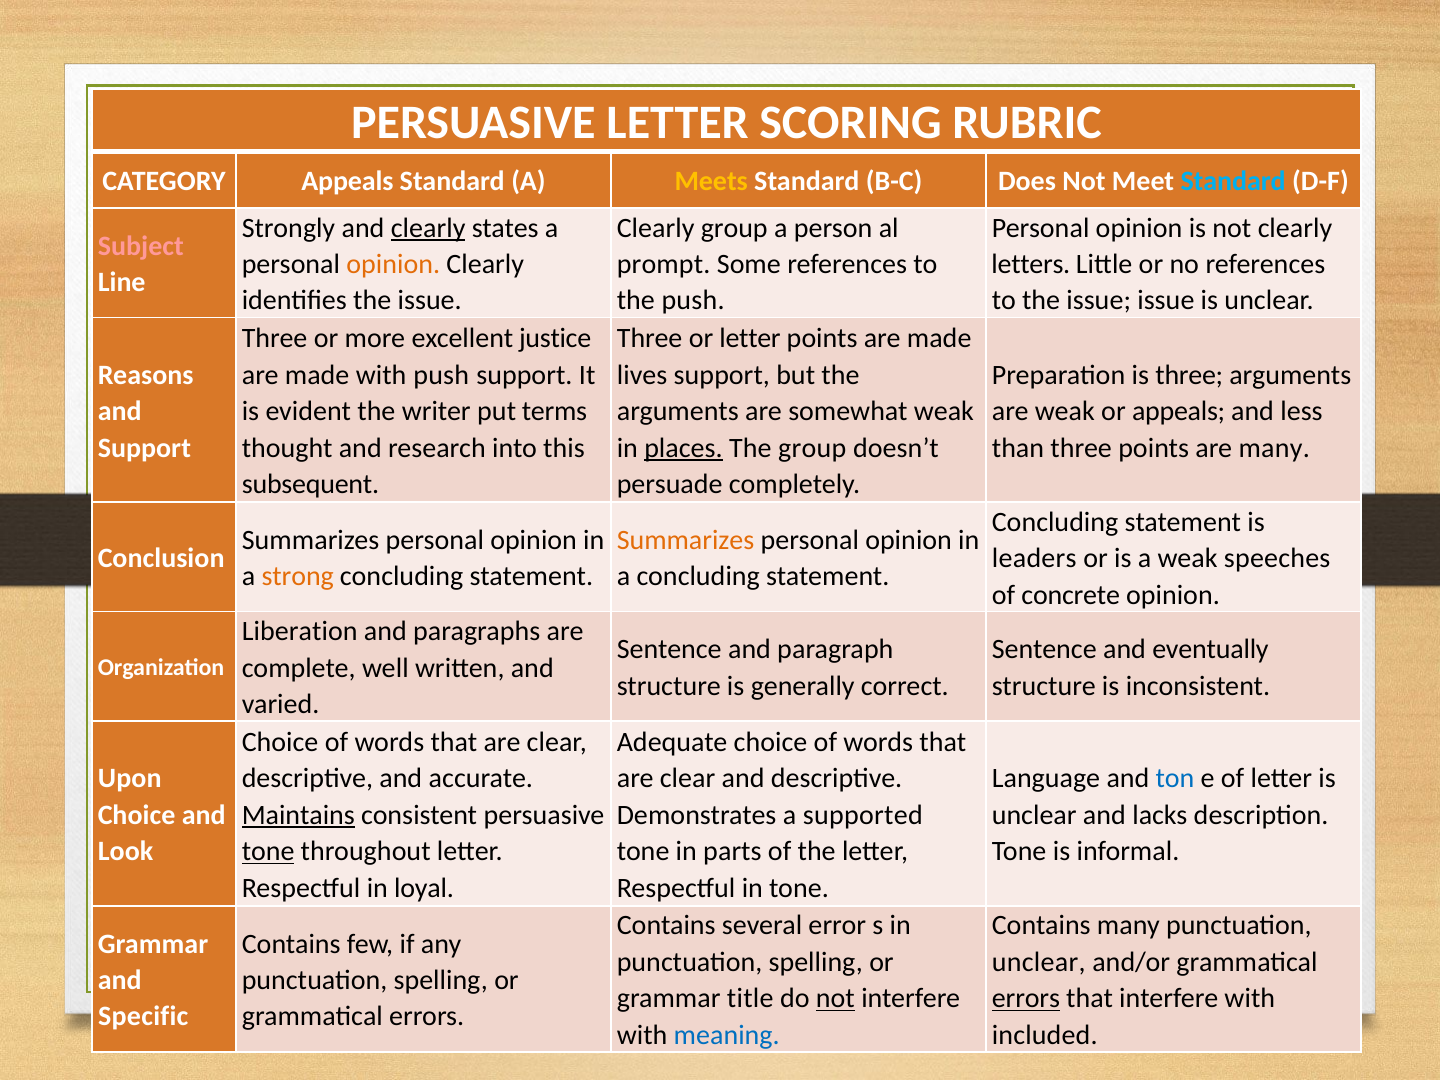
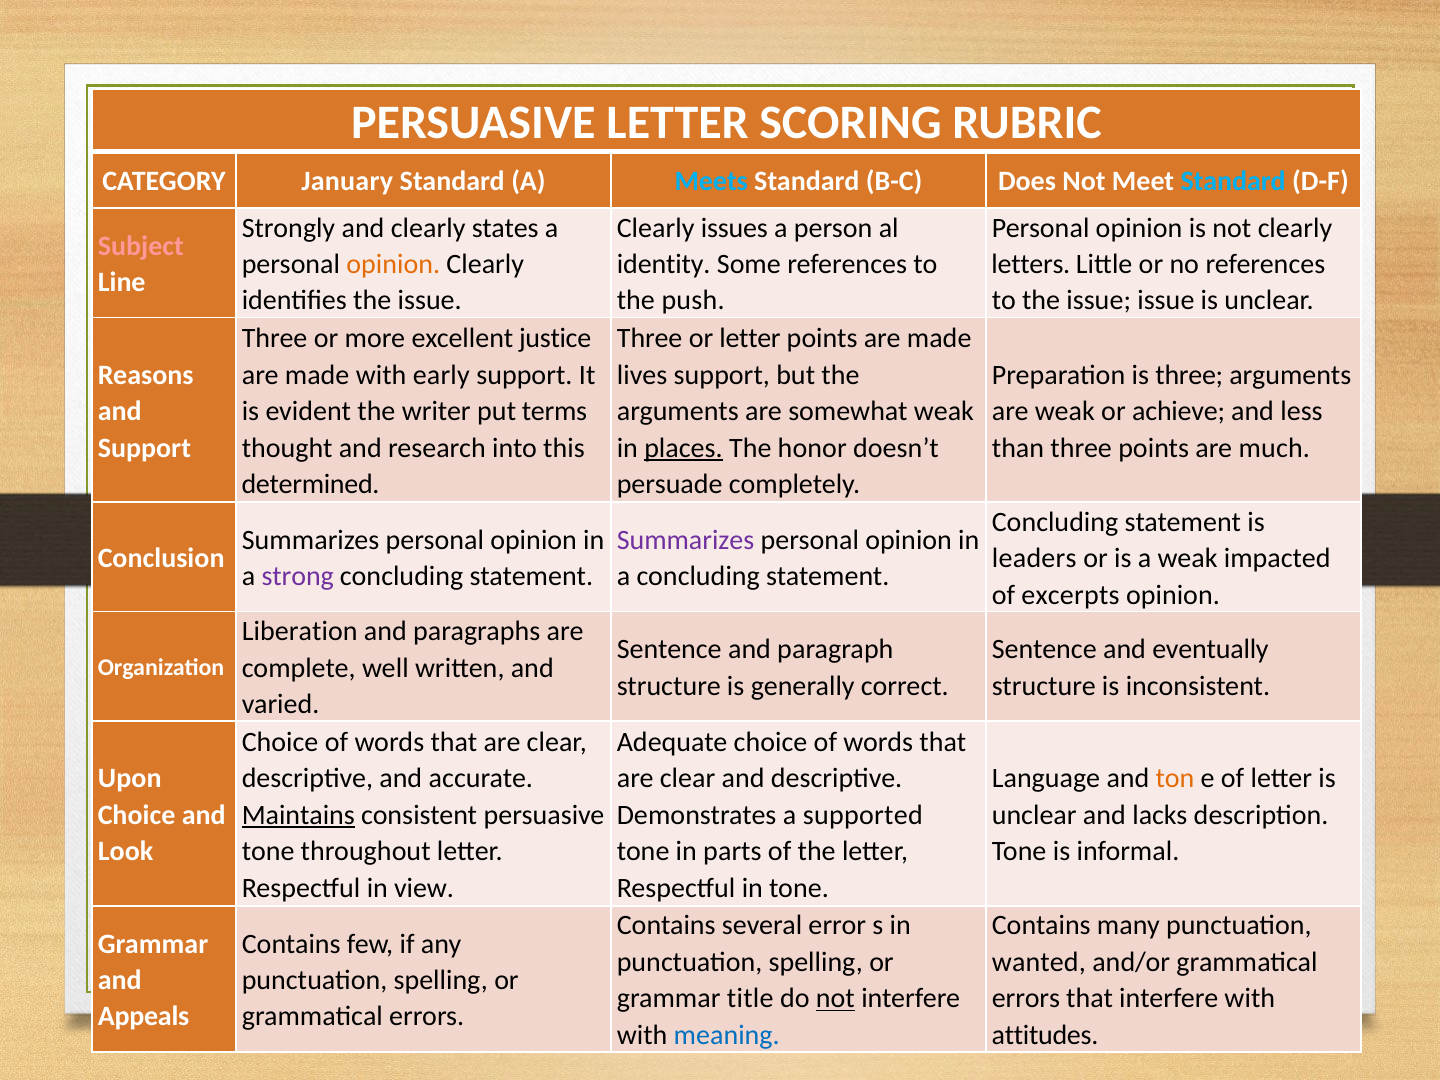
CATEGORY Appeals: Appeals -> January (347, 181)
Meets colour: yellow -> light blue (711, 181)
clearly underline: present -> none (428, 228)
Clearly group: group -> issues (734, 228)
prompt: prompt -> identity (664, 264)
with push: push -> early (441, 375)
or appeals: appeals -> achieve (1179, 411)
The group: group -> honor (812, 448)
are many: many -> much (1274, 448)
subsequent: subsequent -> determined (311, 484)
Summarizes colour: orange -> purple (686, 540)
speeches: speeches -> impacted (1277, 558)
strong colour: orange -> purple (298, 577)
concrete: concrete -> excerpts (1070, 595)
ton colour: blue -> orange (1175, 779)
tone underline: present -> none (268, 851)
loyal: loyal -> view (424, 888)
unclear: unclear -> wanted (1039, 962)
errors underline: present -> none (1026, 998)
Specific: Specific -> Appeals (144, 1017)
included: included -> attitudes (1045, 1035)
